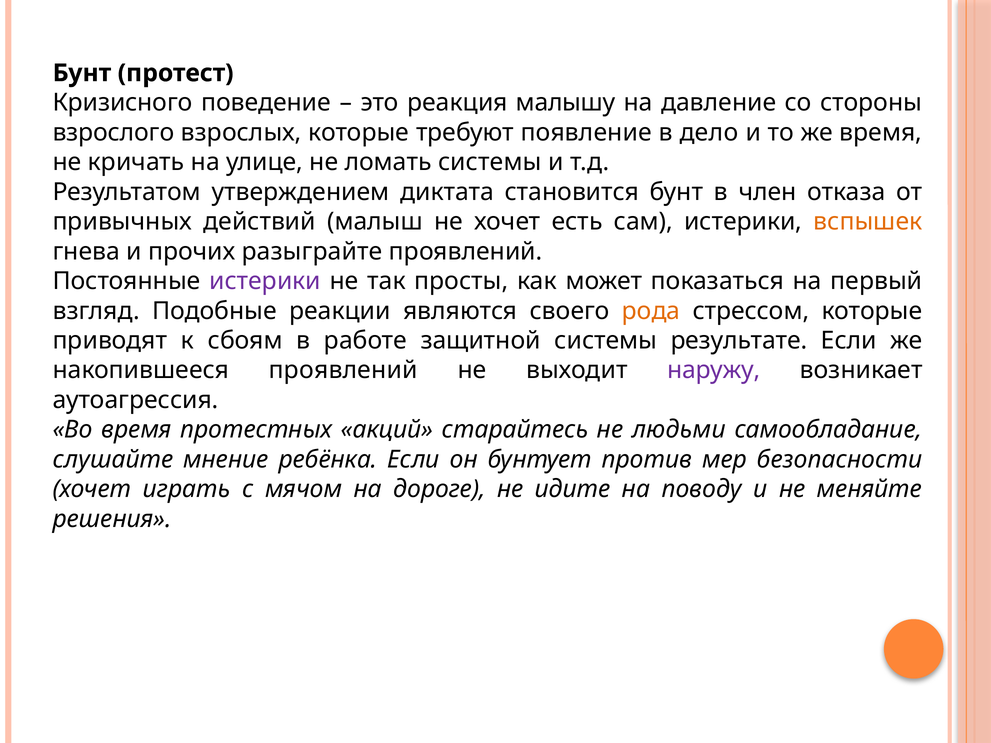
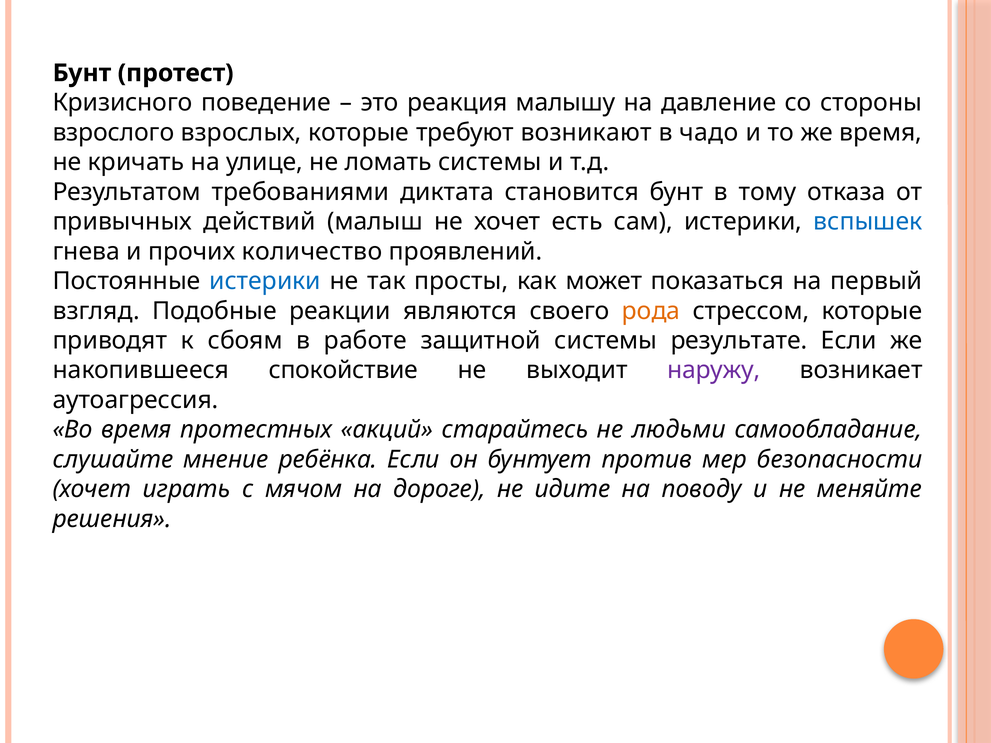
появление: появление -> возникают (586, 133)
дело: дело -> чадо (709, 133)
утверждением: утверждением -> требованиями (300, 192)
член: член -> тому (767, 192)
вспышек colour: orange -> blue (868, 222)
разыграйте: разыграйте -> количество (312, 251)
истерики colour: purple -> blue (265, 281)
накопившееся проявлений: проявлений -> спокойствие (343, 370)
